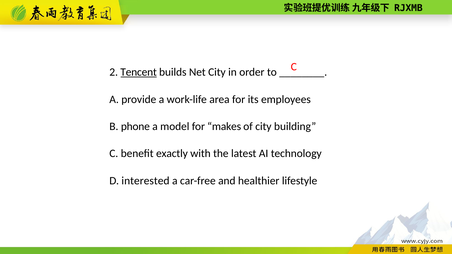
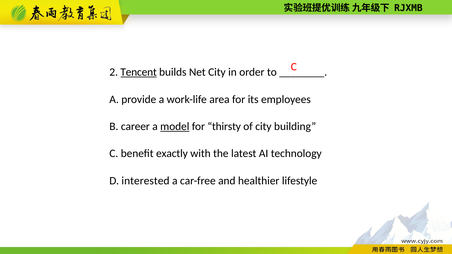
phone: phone -> career (135, 127)
model underline: none -> present (175, 127)
makes: makes -> thirsty (224, 127)
